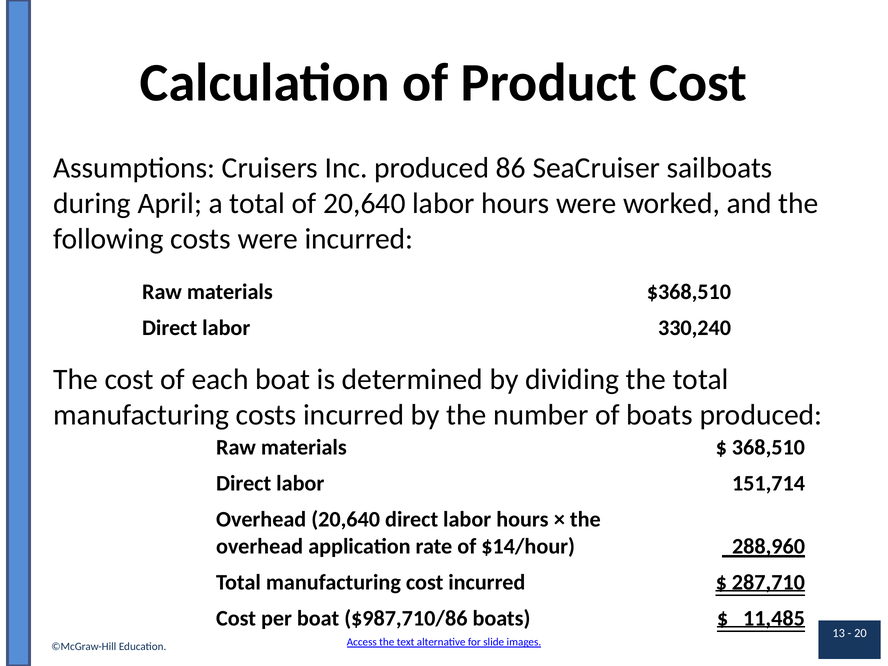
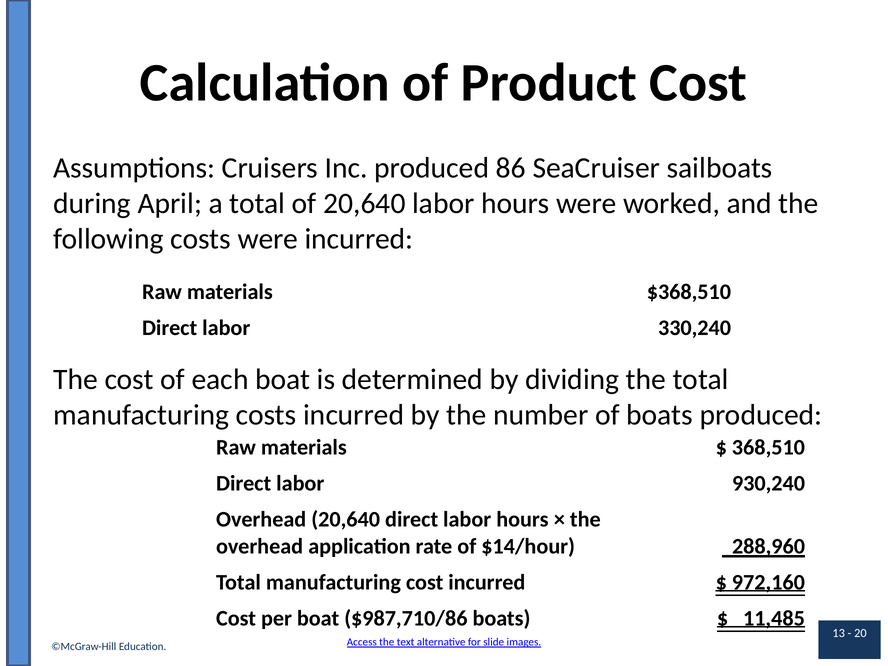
151,714: 151,714 -> 930,240 (769, 483)
287,710: 287,710 -> 972,160 (768, 583)
